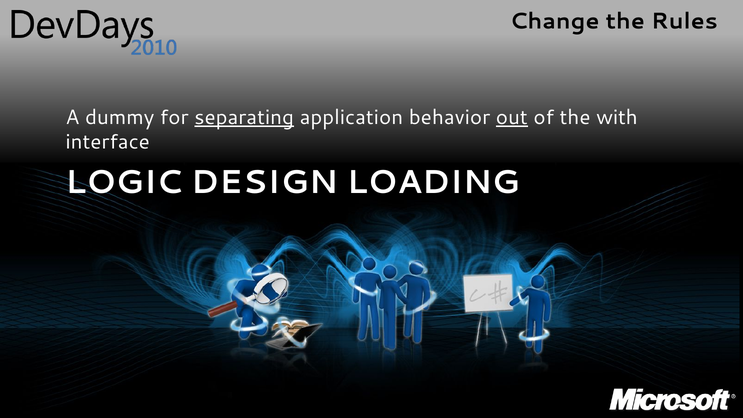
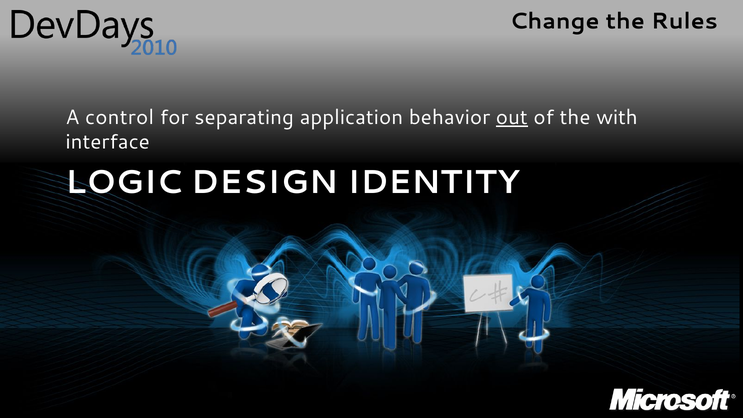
dummy: dummy -> control (120, 117)
separating underline: present -> none (244, 117)
LOADING: LOADING -> IDENTITY (433, 183)
